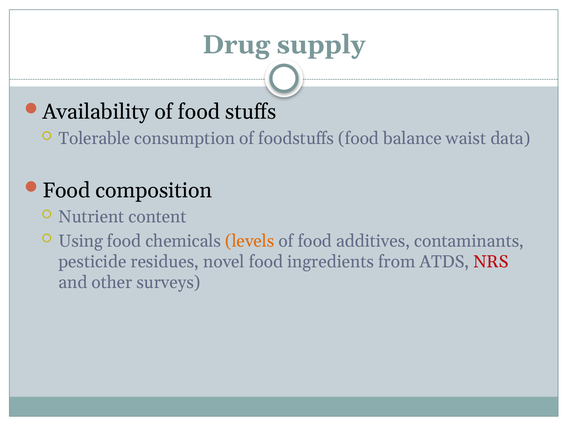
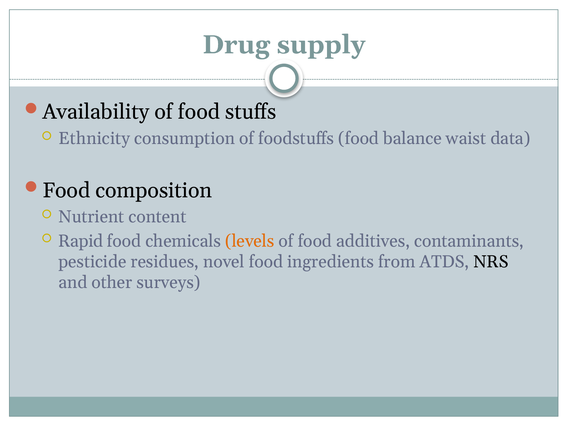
Tolerable: Tolerable -> Ethnicity (94, 138)
Using: Using -> Rapid (81, 241)
NRS colour: red -> black (491, 262)
